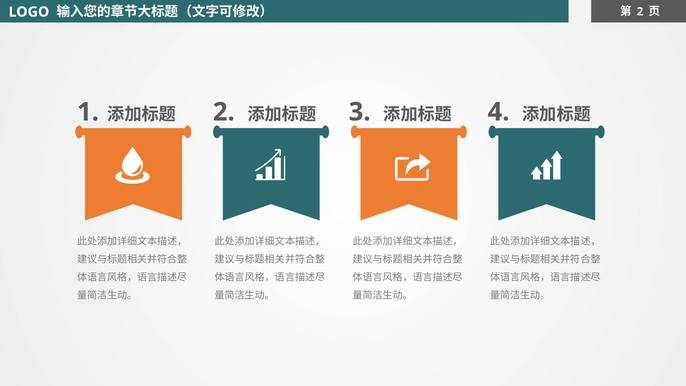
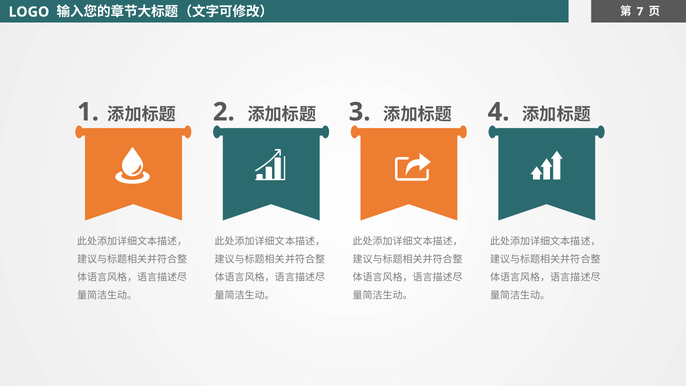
2: 2 -> 7 (640, 12)
